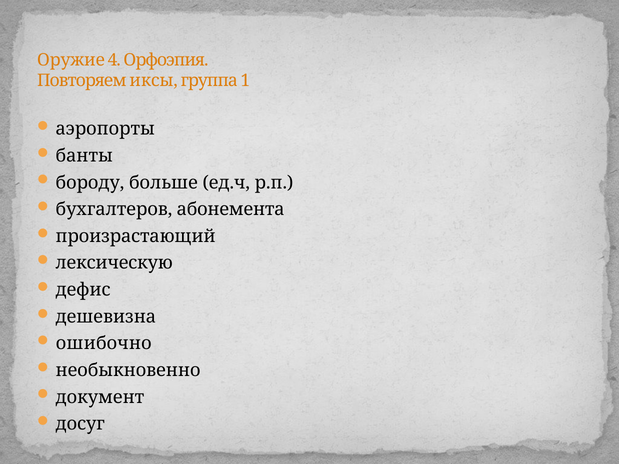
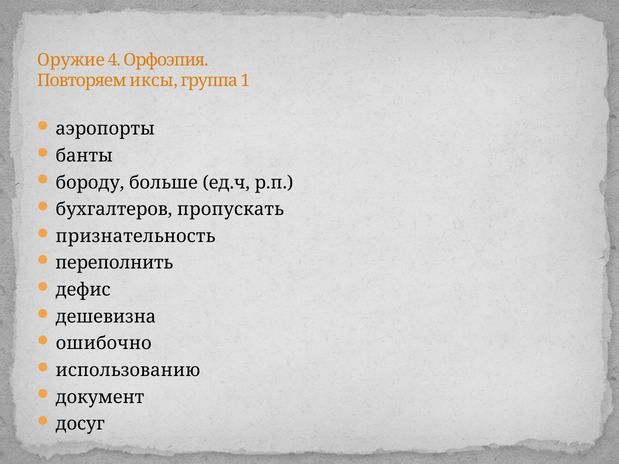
абонемента: абонемента -> пропускать (231, 210)
произрастающий: произрастающий -> признательность (135, 236)
лексическую: лексическую -> переполнить (114, 263)
необыкновенно: необыкновенно -> использованию (128, 371)
